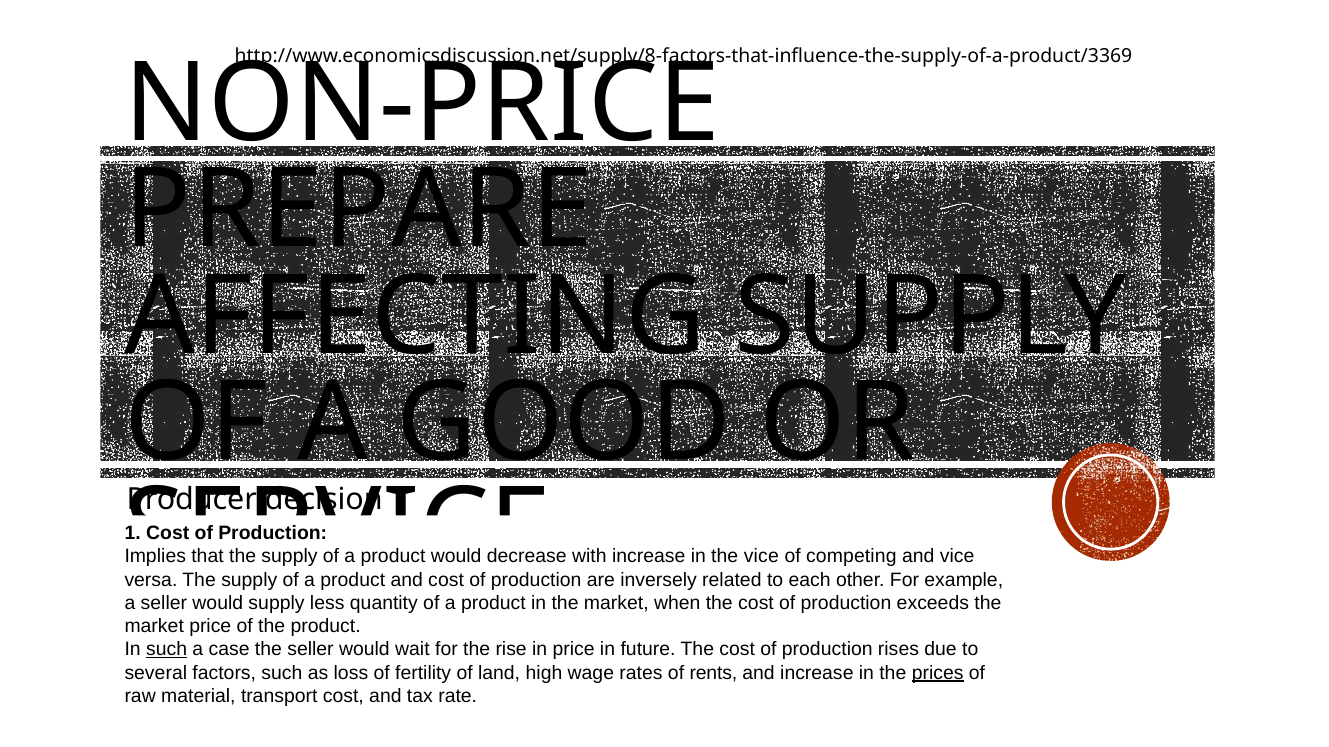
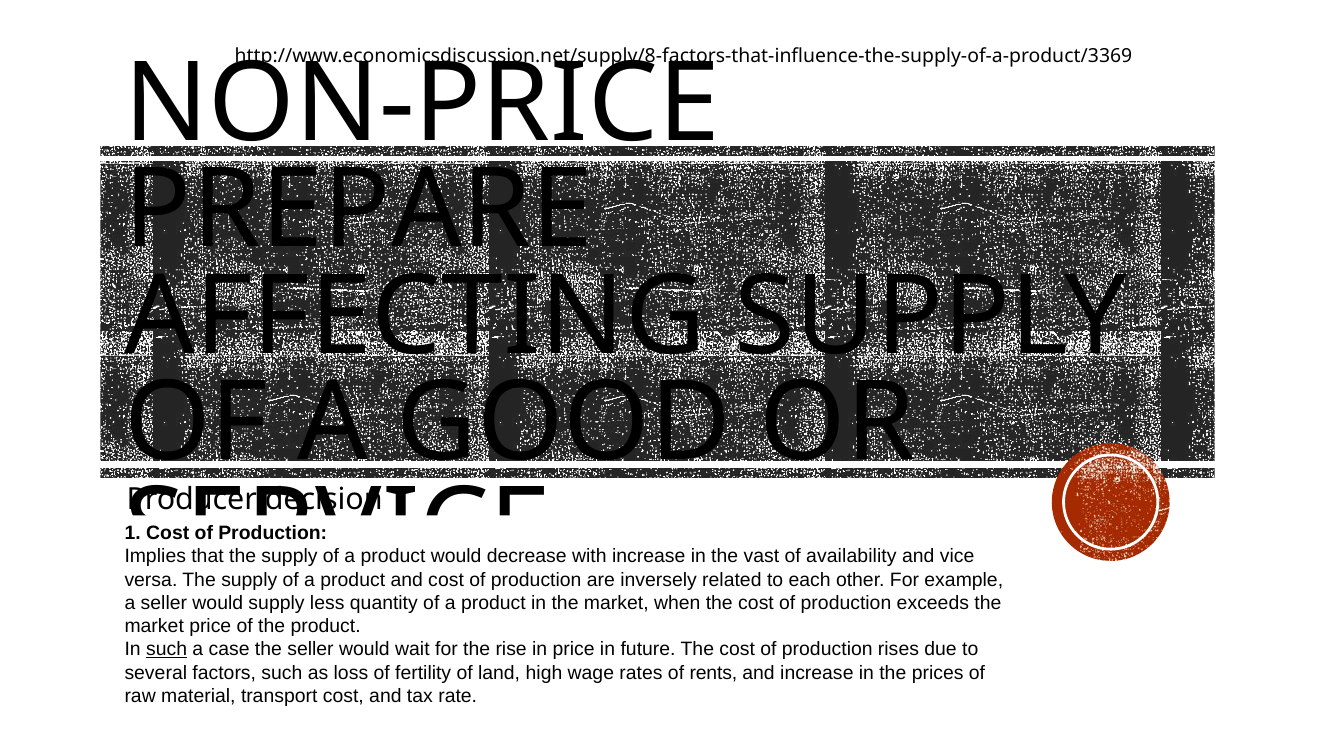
the vice: vice -> vast (761, 557)
competing: competing -> availability (851, 557)
prices underline: present -> none (938, 673)
